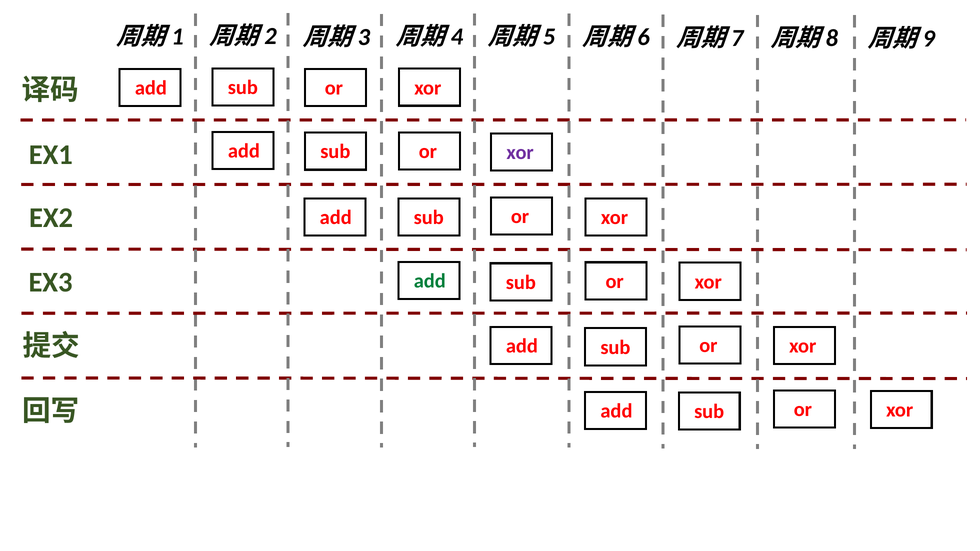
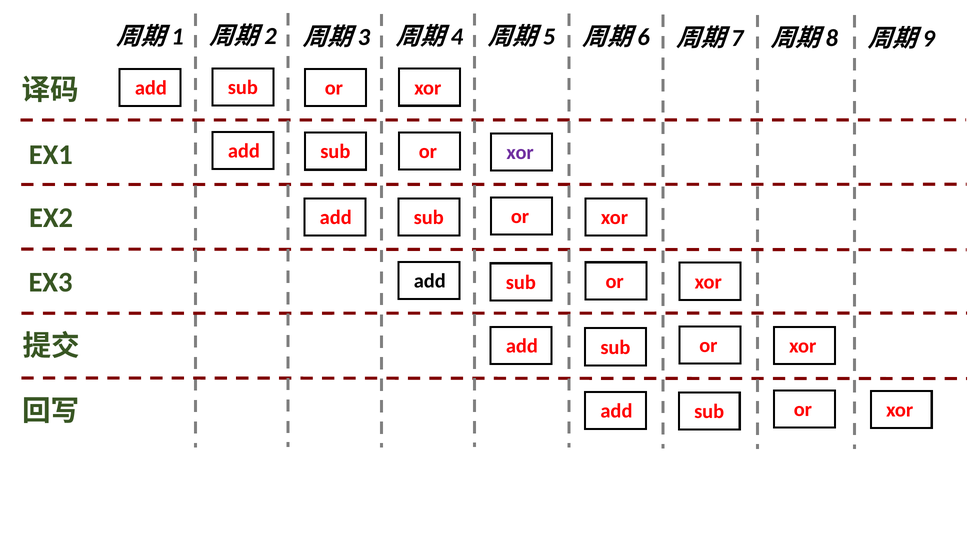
add colour: green -> black (430, 281)
